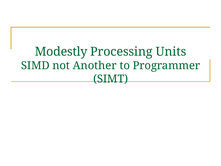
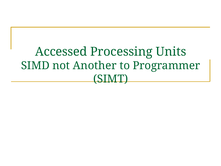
Modestly: Modestly -> Accessed (61, 52)
